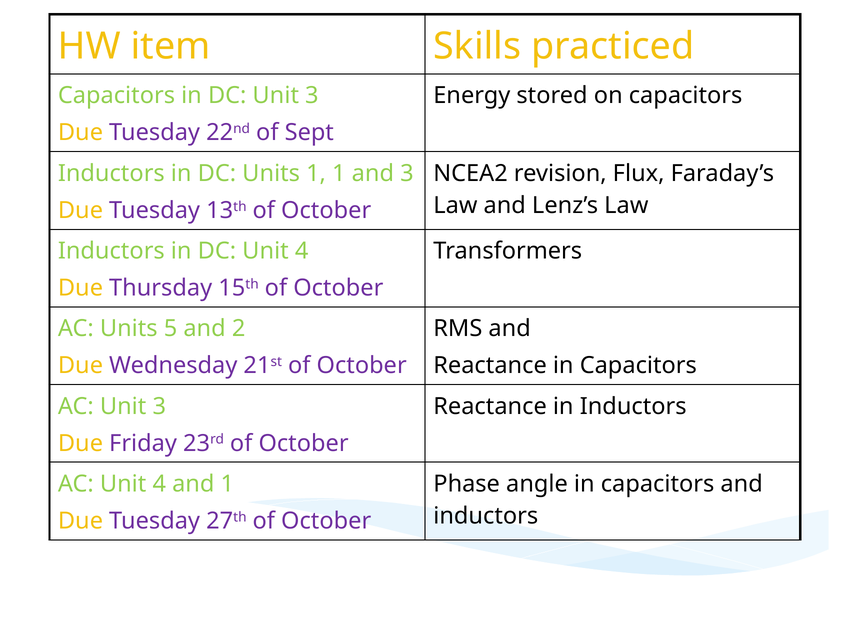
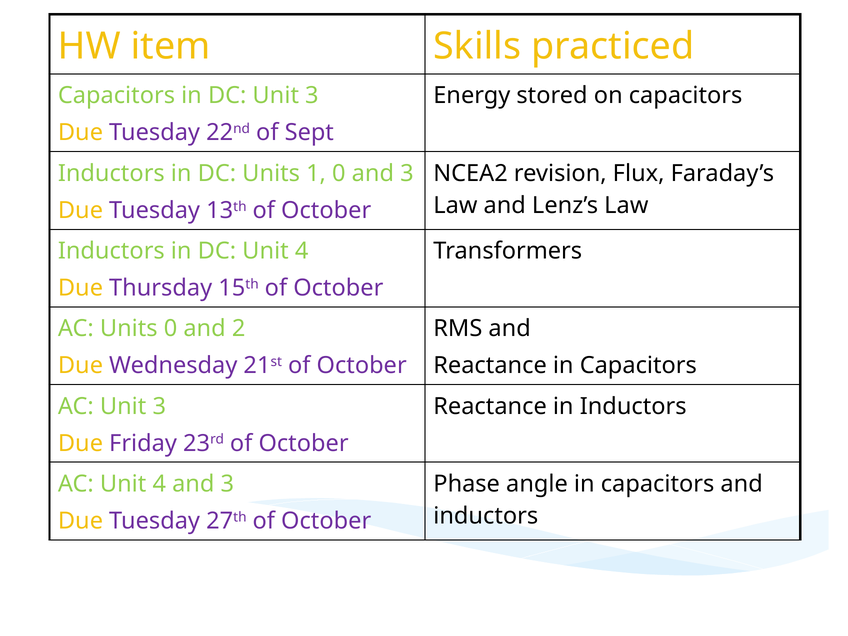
1 1: 1 -> 0 (339, 173)
Units 5: 5 -> 0 (171, 329)
4 and 1: 1 -> 3 (227, 484)
